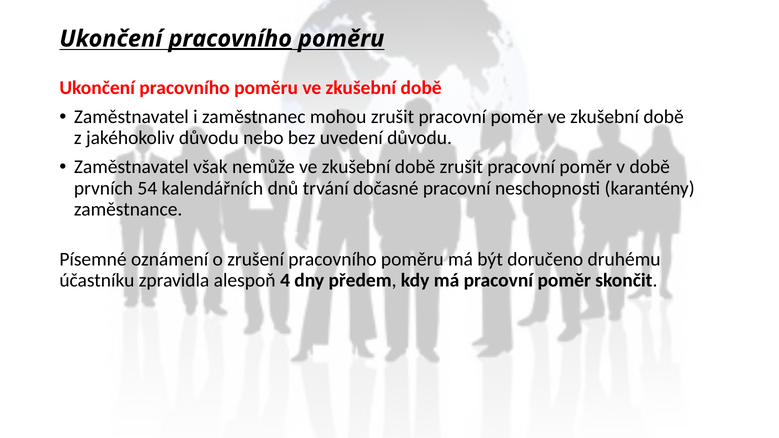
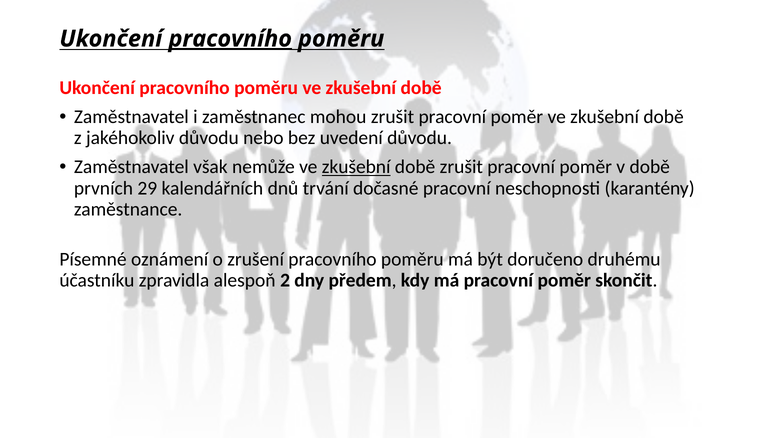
zkušební underline: none -> present (356, 167)
54: 54 -> 29 (147, 188)
4: 4 -> 2 (285, 280)
